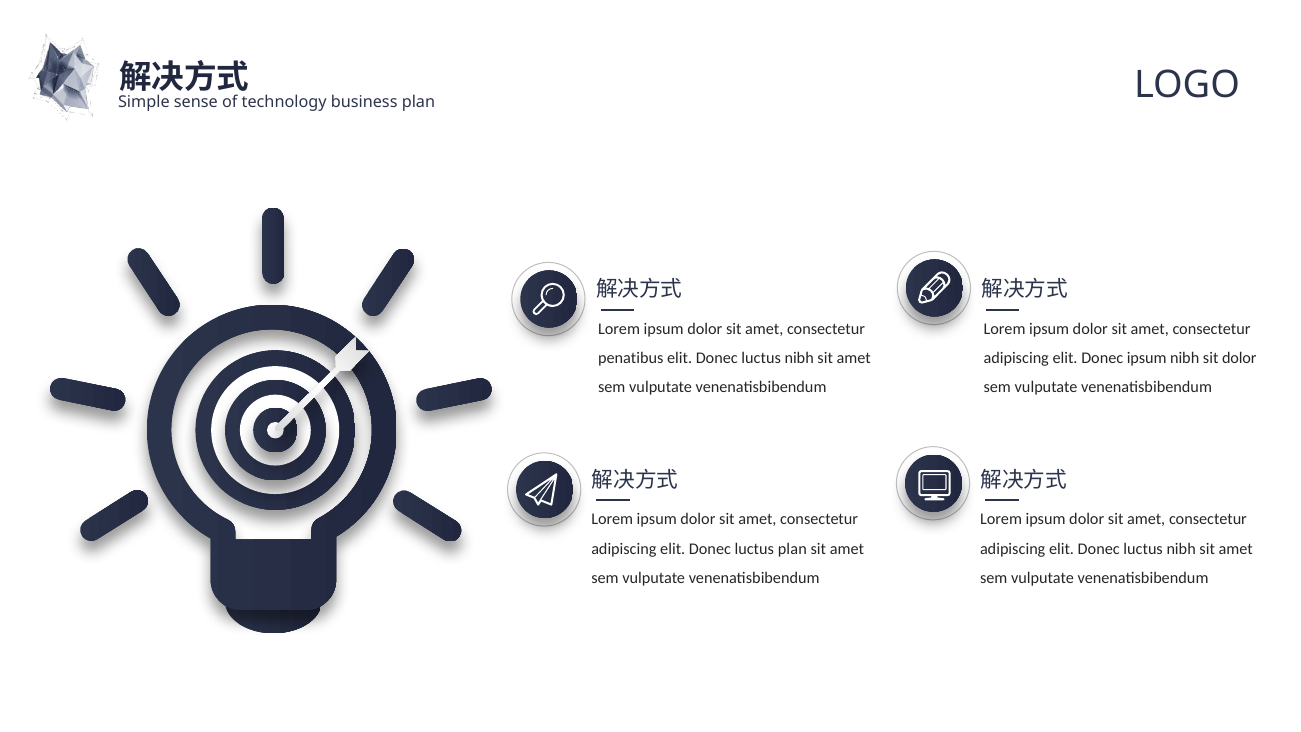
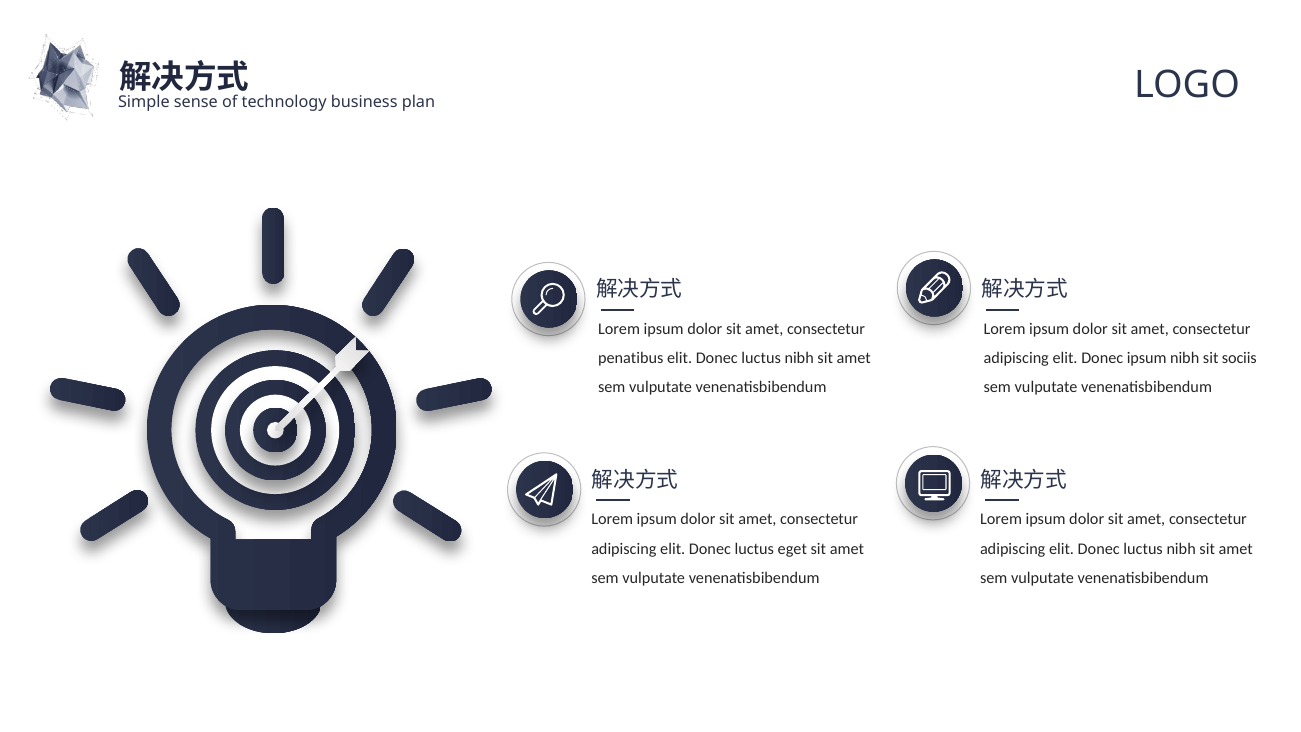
sit dolor: dolor -> sociis (1239, 358)
luctus plan: plan -> eget (792, 549)
